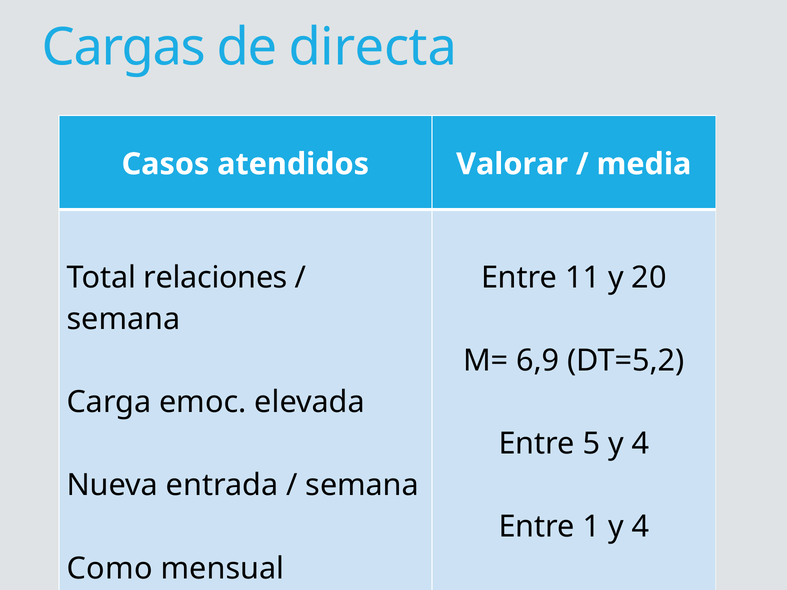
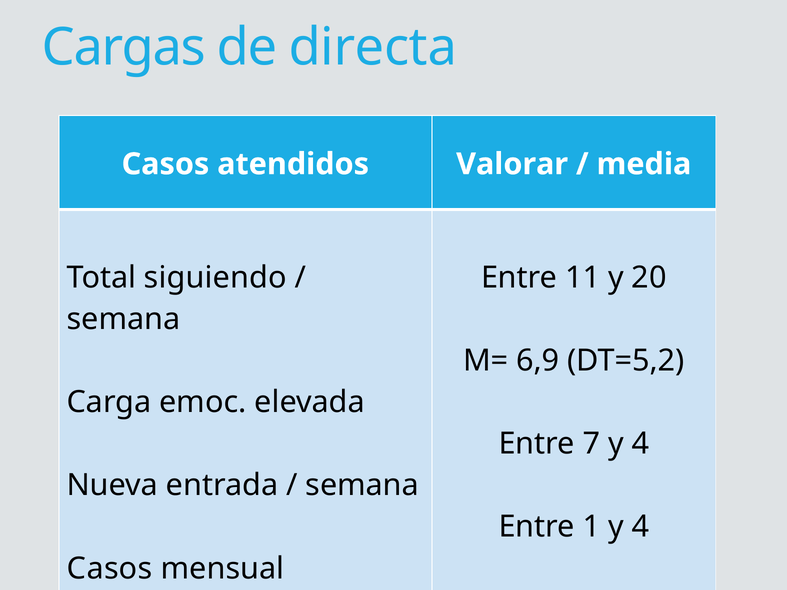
relaciones: relaciones -> siguiendo (215, 278)
5: 5 -> 7 (591, 444)
Como: Como -> Casos (110, 569)
